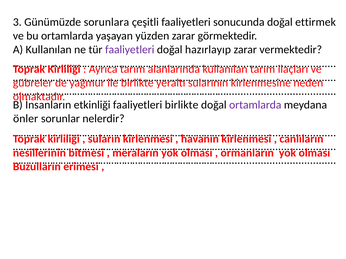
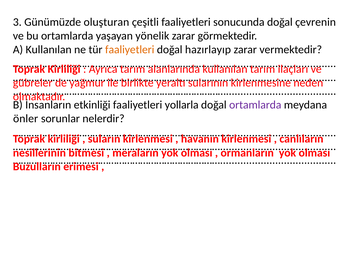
sorunlara: sorunlara -> oluşturan (106, 22)
ettirmek: ettirmek -> çevrenin (316, 22)
yüzden: yüzden -> yönelik (152, 36)
faaliyetleri colour: purple -> orange (130, 50)
faaliyetleri birlikte: birlikte -> yollarla (182, 105)
